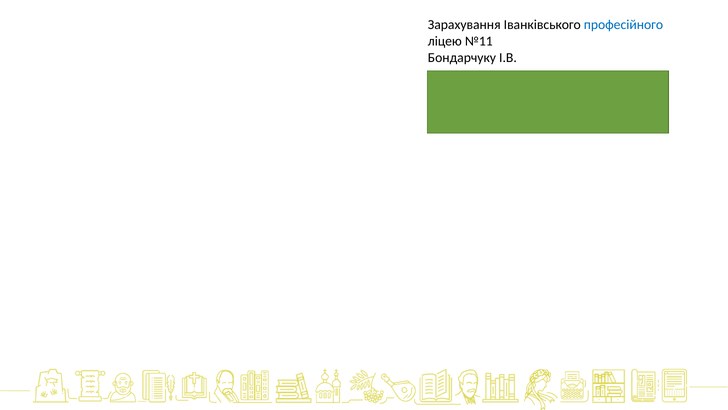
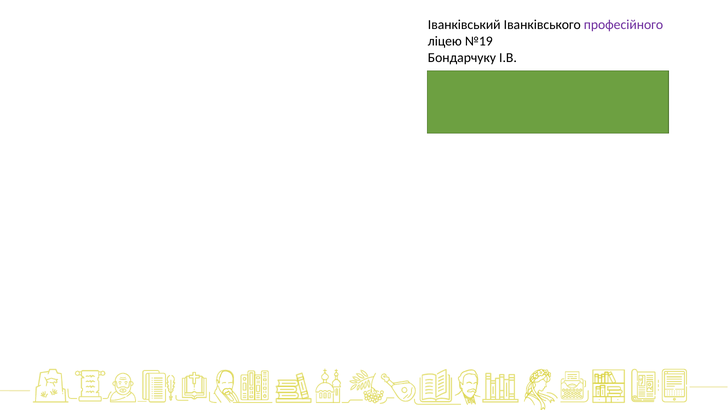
Зарахування: Зарахування -> Іванківський (464, 25)
професійного colour: blue -> purple (623, 25)
№11: №11 -> №19 (479, 41)
